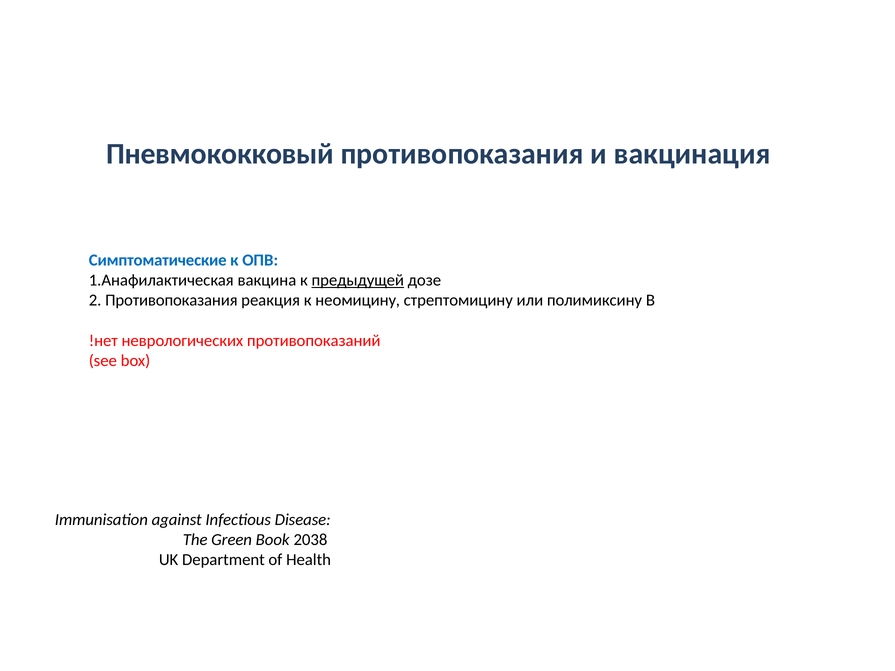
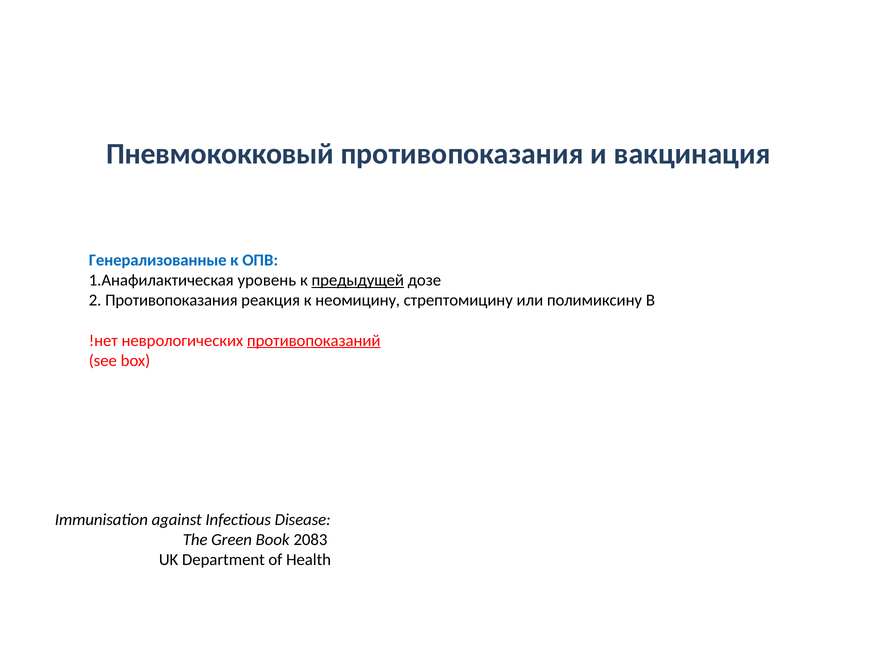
Симптоматические: Симптоматические -> Генерализованные (158, 260)
вакцина: вакцина -> уровень (267, 280)
противопоказаний underline: none -> present (314, 341)
2038: 2038 -> 2083 (310, 540)
